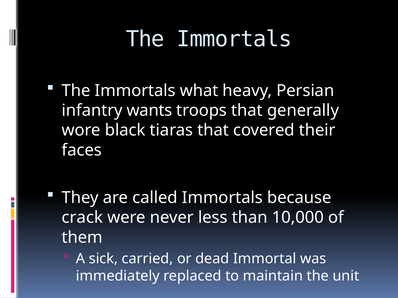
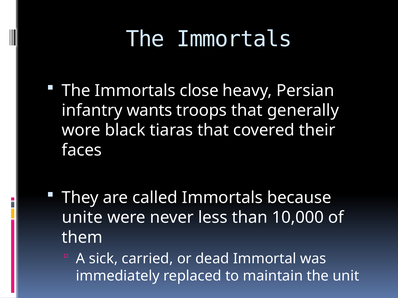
what: what -> close (199, 91)
crack: crack -> unite (82, 218)
